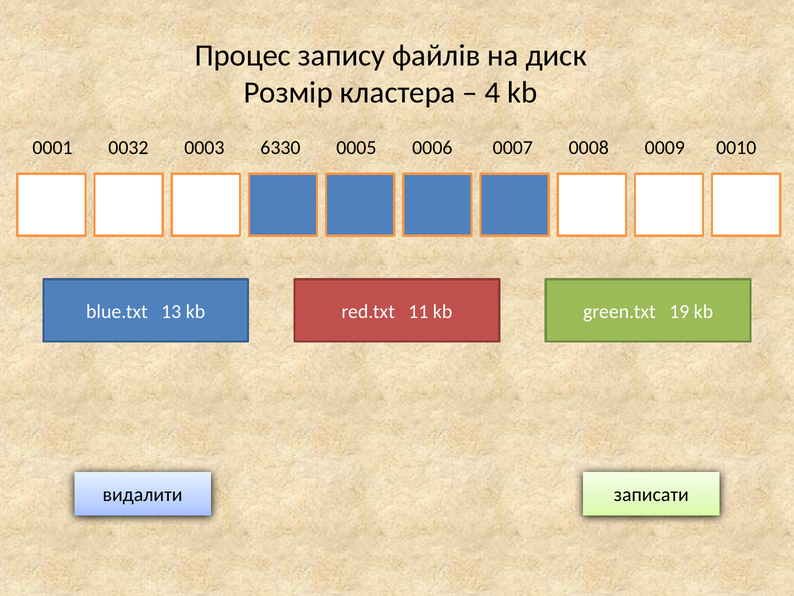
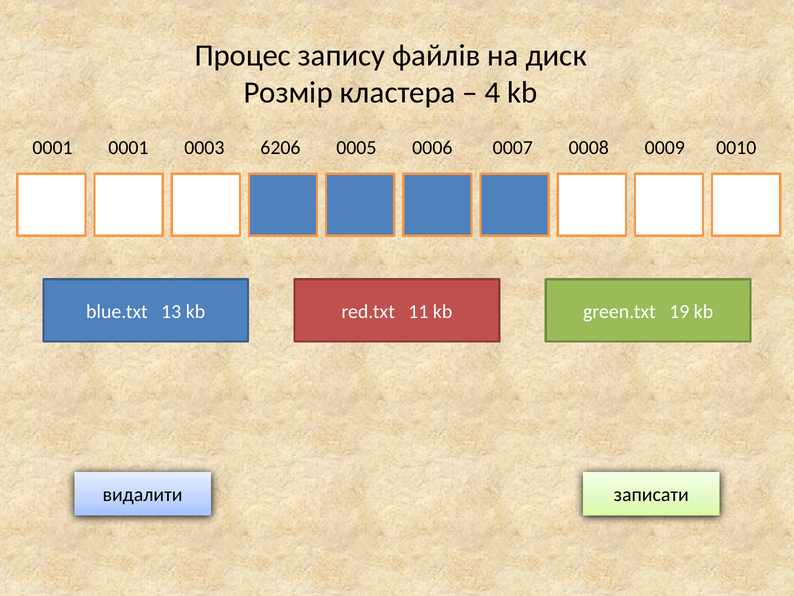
0001 0032: 0032 -> 0001 (128, 147)
6330: 6330 -> 6206 (280, 147)
